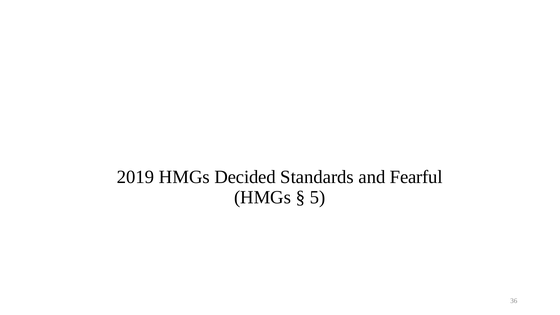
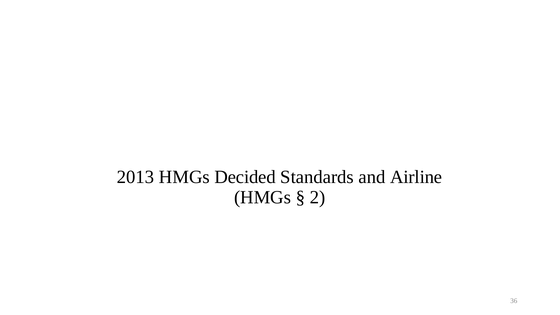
2019: 2019 -> 2013 (136, 177)
Fearful: Fearful -> Airline (416, 177)
5: 5 -> 2 (317, 197)
